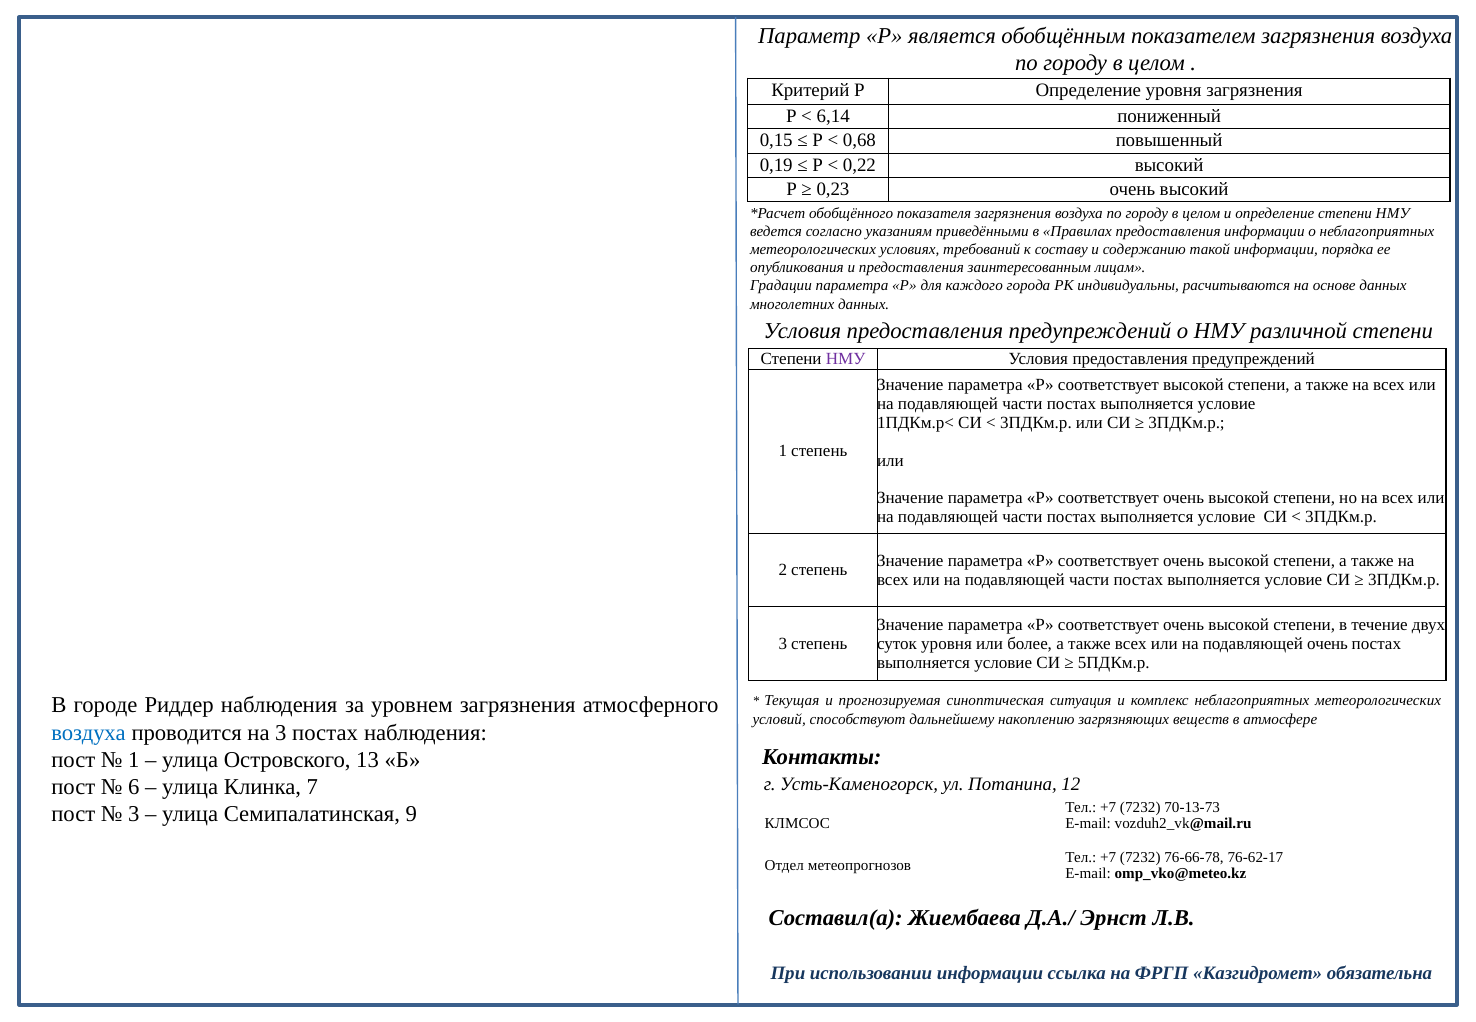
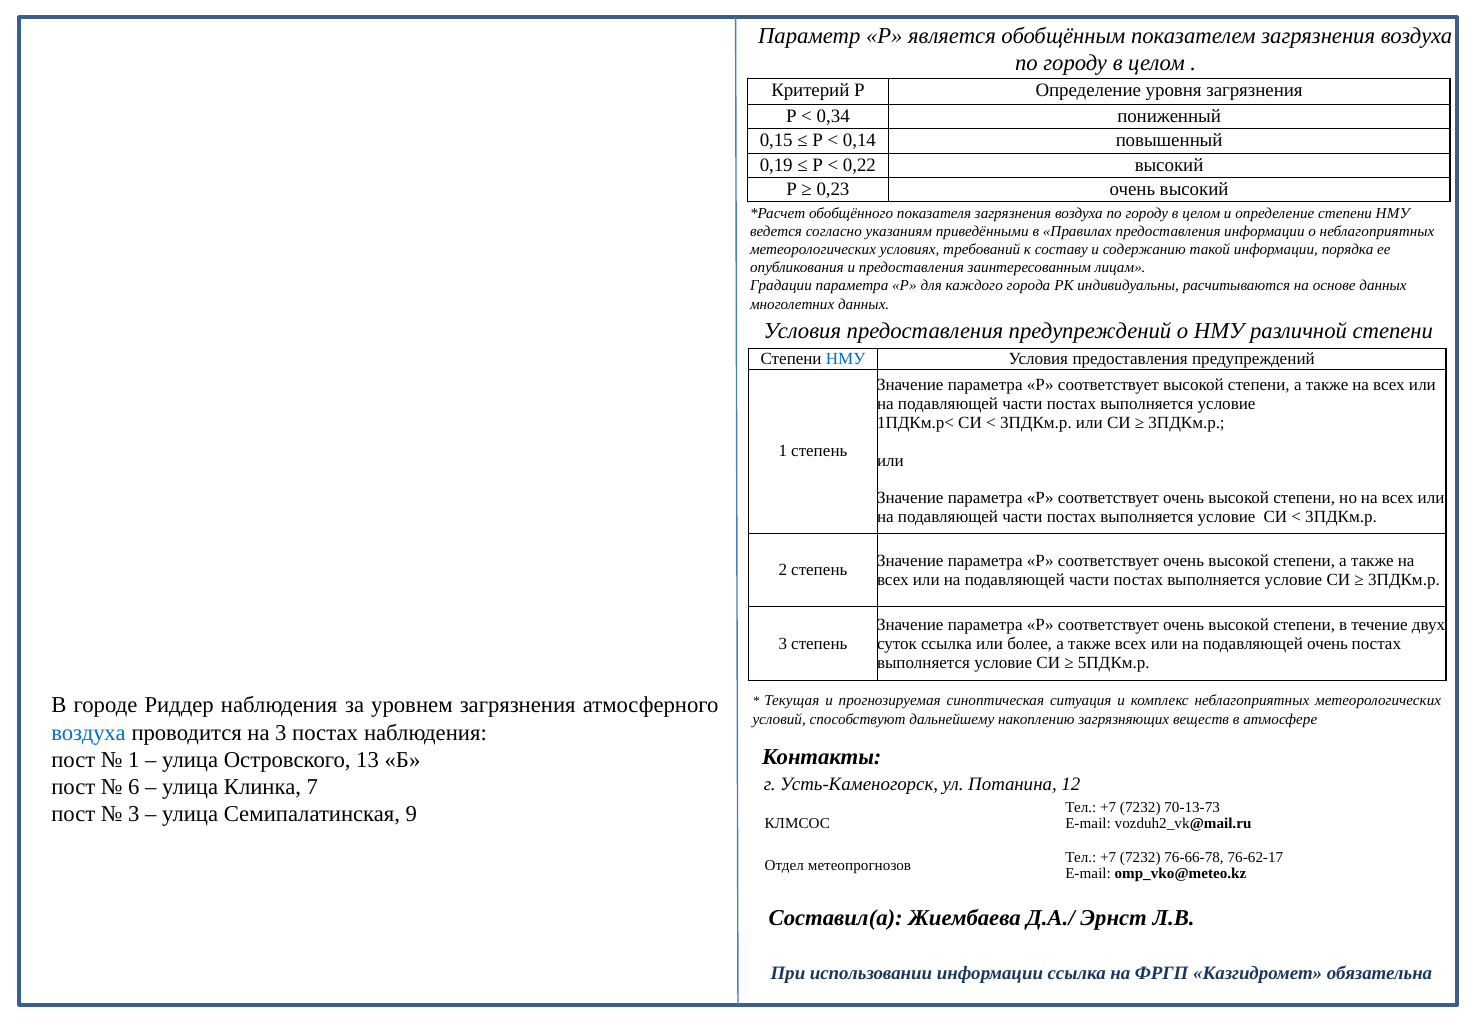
6,14: 6,14 -> 0,34 (833, 116)
0,68: 0,68 -> 0,14 (859, 141)
НМУ colour: purple -> blue (846, 359)
суток уровня: уровня -> ссылка (947, 644)
